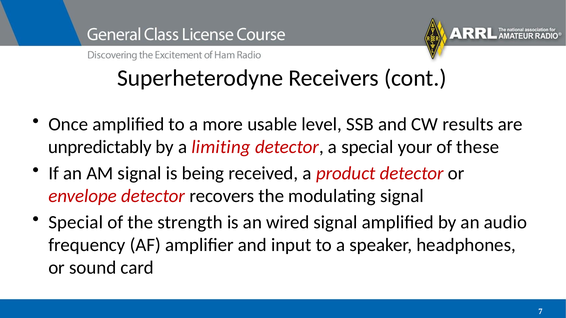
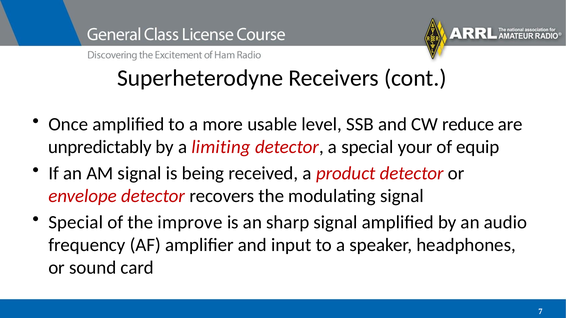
results: results -> reduce (468, 124)
these: these -> equip (478, 147)
strength: strength -> improve (190, 223)
wired: wired -> sharp (288, 223)
